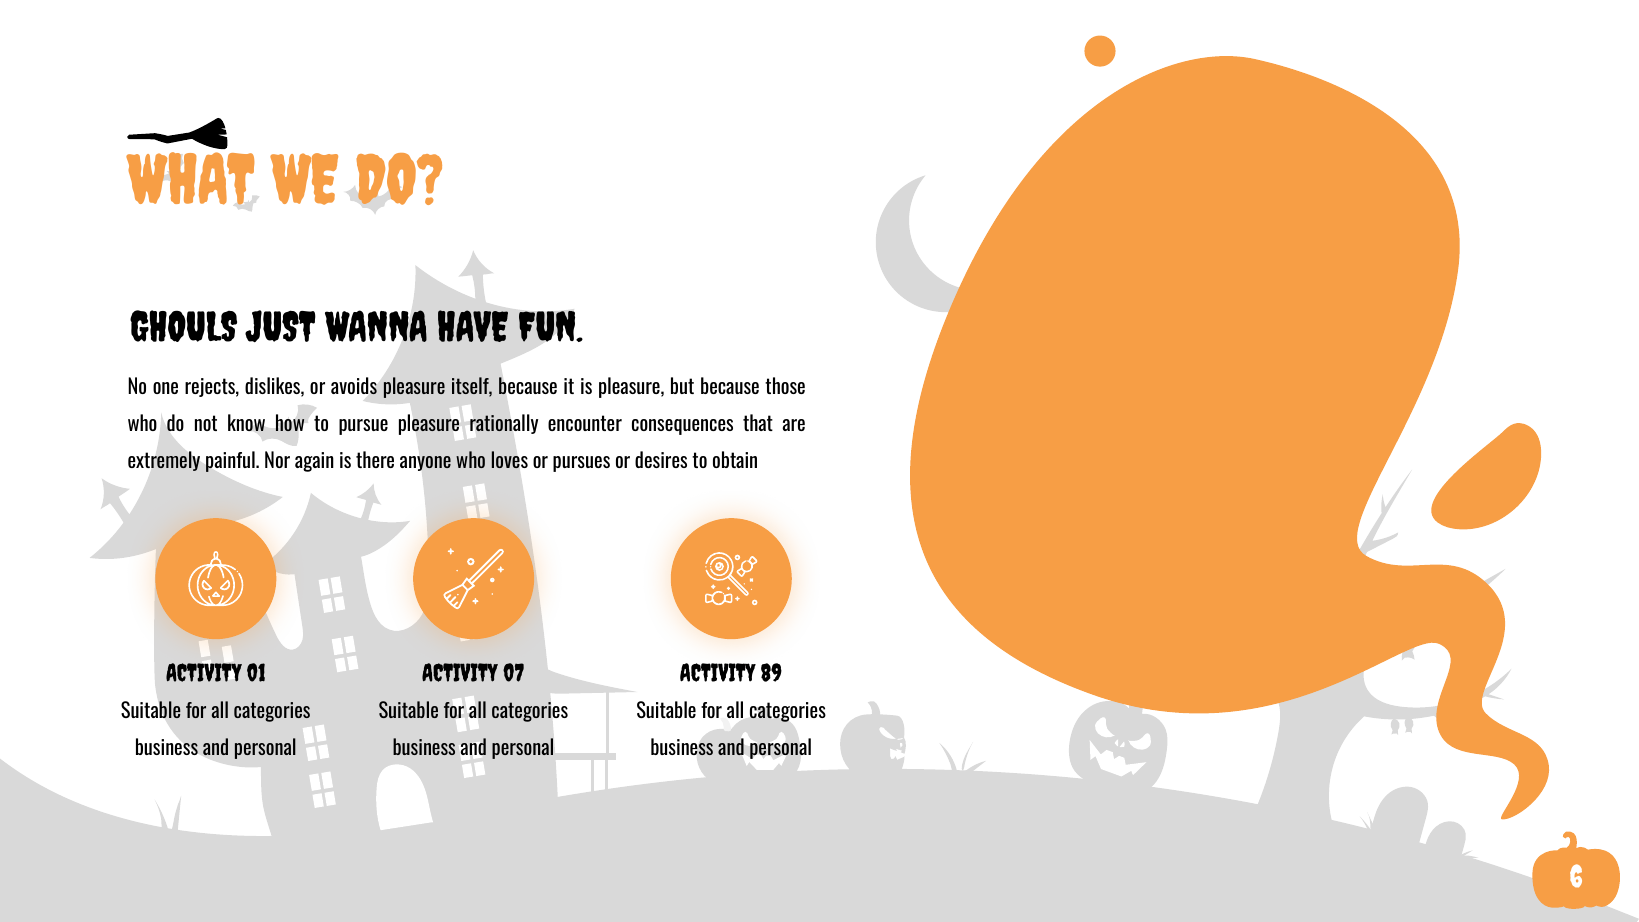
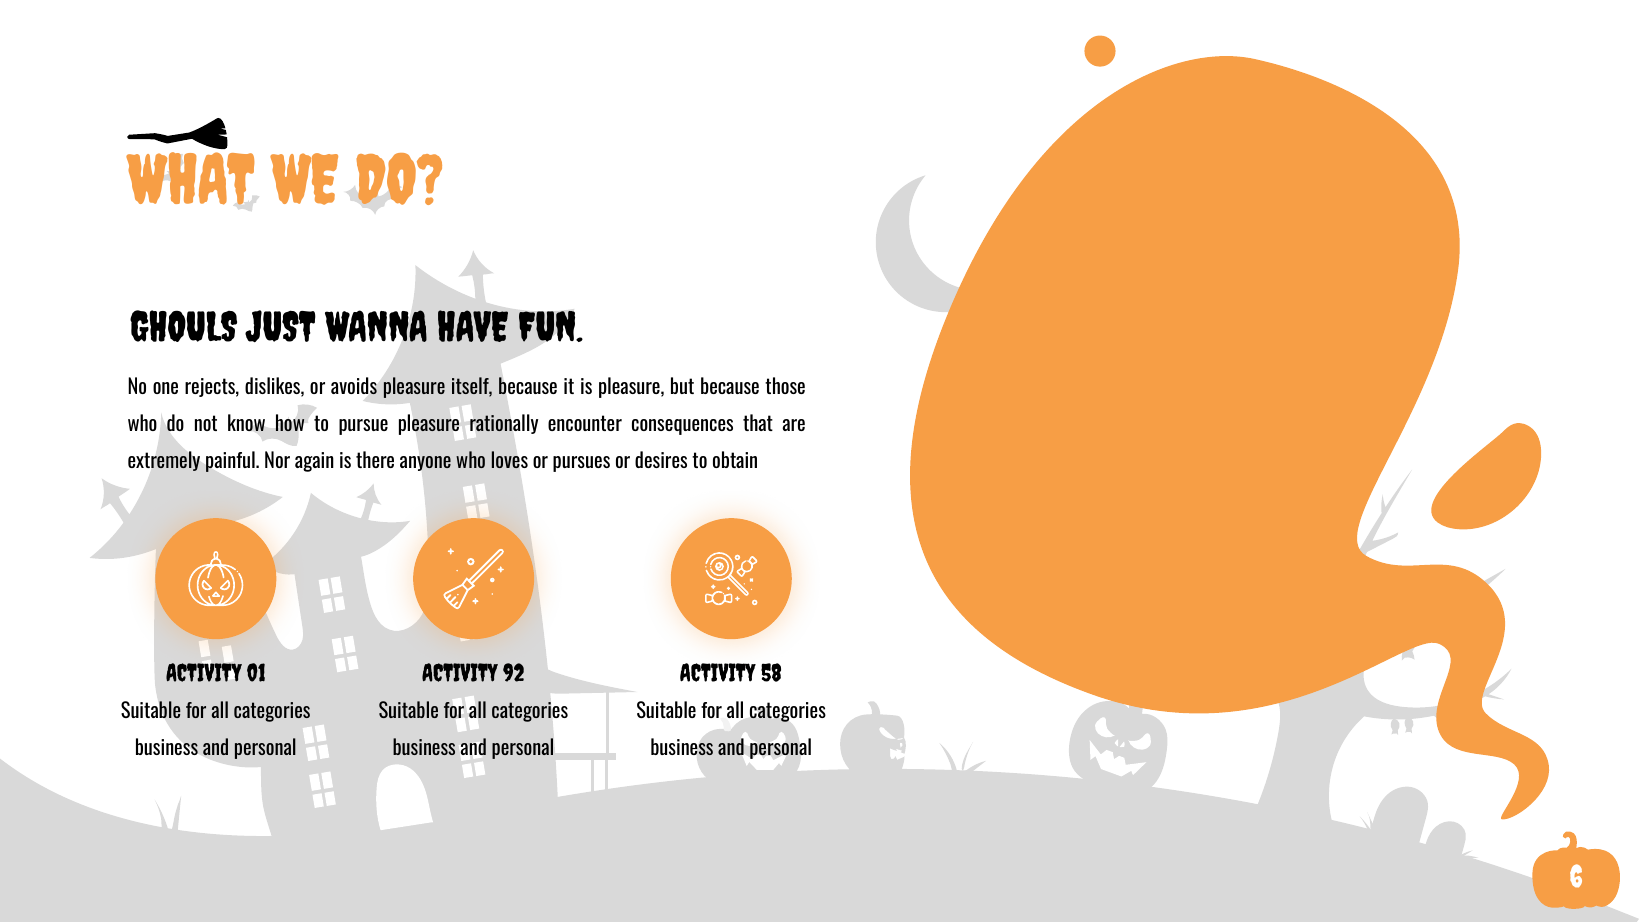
07: 07 -> 92 (514, 673)
89: 89 -> 58 (771, 673)
